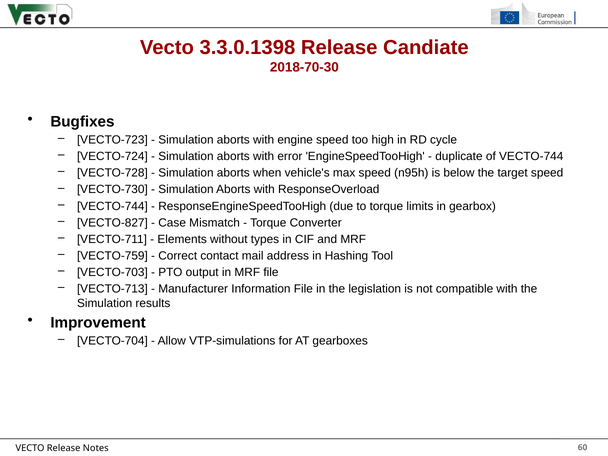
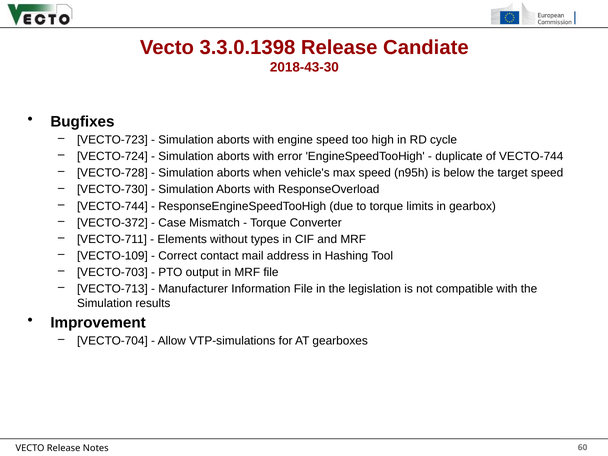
2018-70-30: 2018-70-30 -> 2018-43-30 (304, 67)
VECTO-827: VECTO-827 -> VECTO-372 (112, 223)
VECTO-759: VECTO-759 -> VECTO-109 (112, 256)
